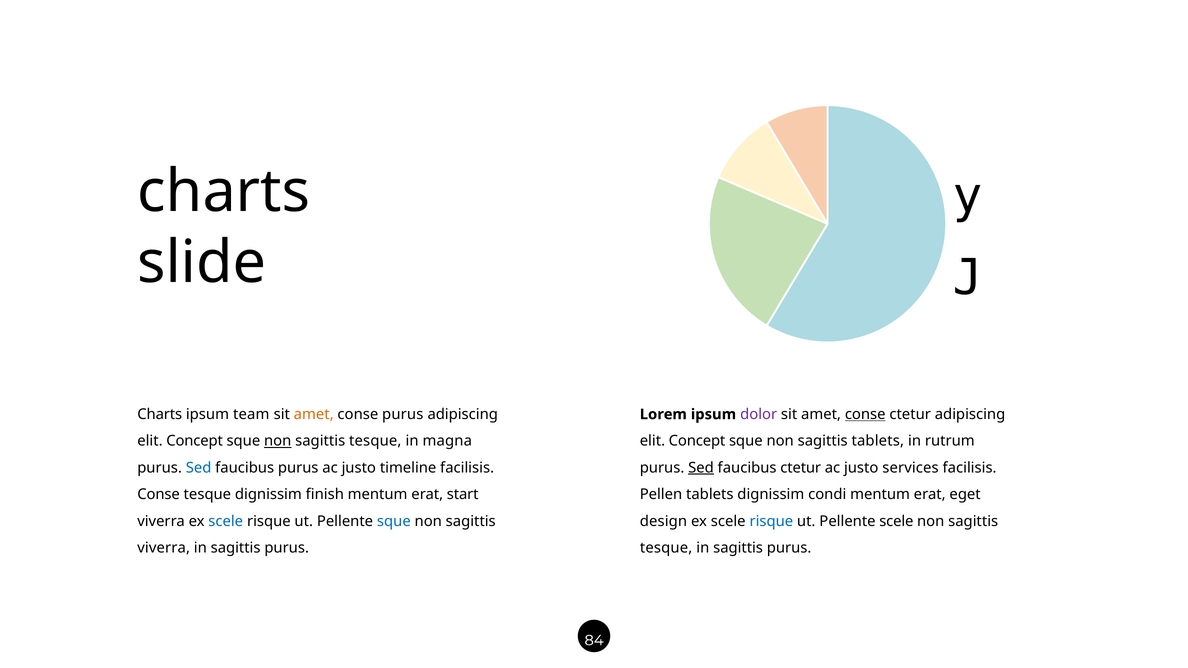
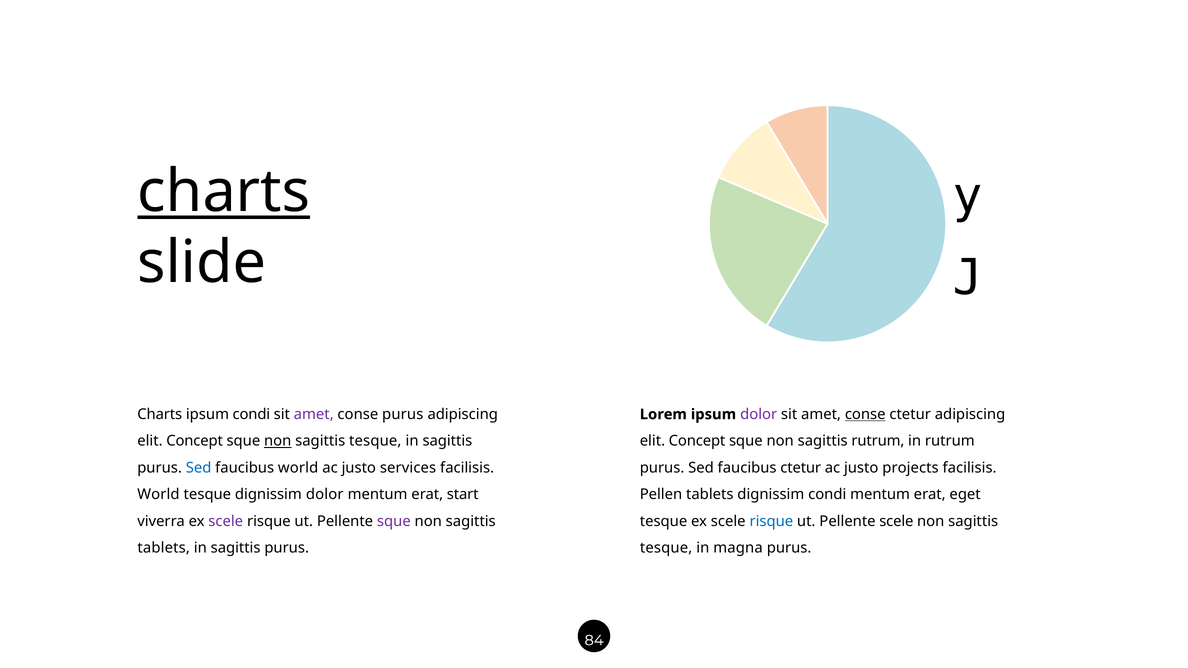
charts underline: none -> present (224, 192)
ipsum team: team -> condi (251, 415)
amet colour: orange -> purple (314, 415)
magna: magna -> sagittis (447, 441)
sagittis tablets: tablets -> rutrum (878, 441)
faucibus purus: purus -> world (298, 468)
timeline: timeline -> services (408, 468)
Sed underline: present -> none (701, 468)
services: services -> projects (911, 468)
Conse: Conse -> World (158, 495)
dignissim finish: finish -> dolor (325, 495)
scele colour: blue -> purple (226, 521)
sque colour: blue -> purple (394, 521)
design: design -> tesque (664, 521)
viverra: viverra -> tablets (164, 548)
sagittis: sagittis -> magna (738, 548)
